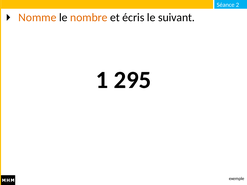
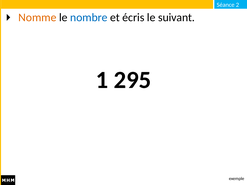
nombre colour: orange -> blue (89, 17)
